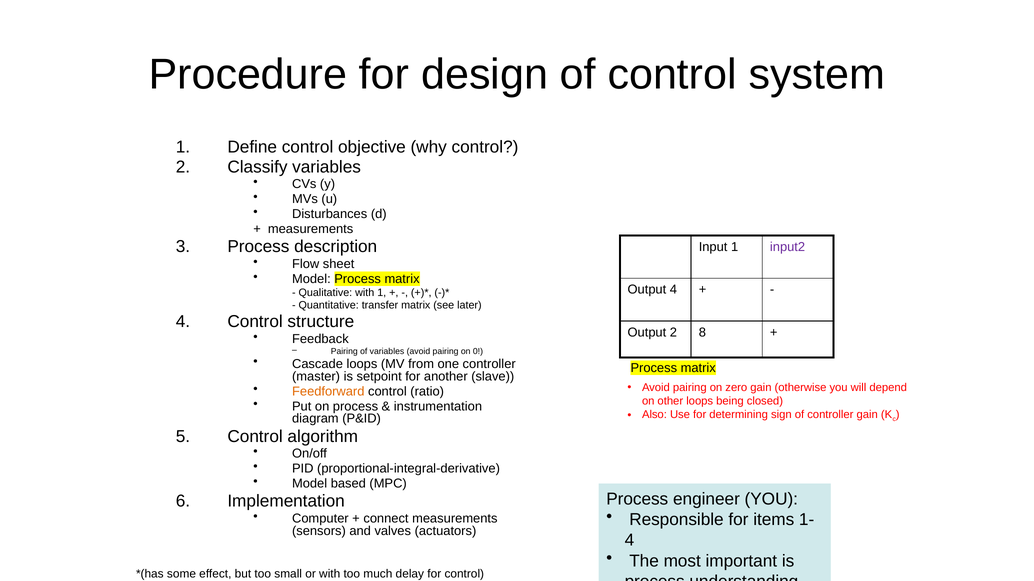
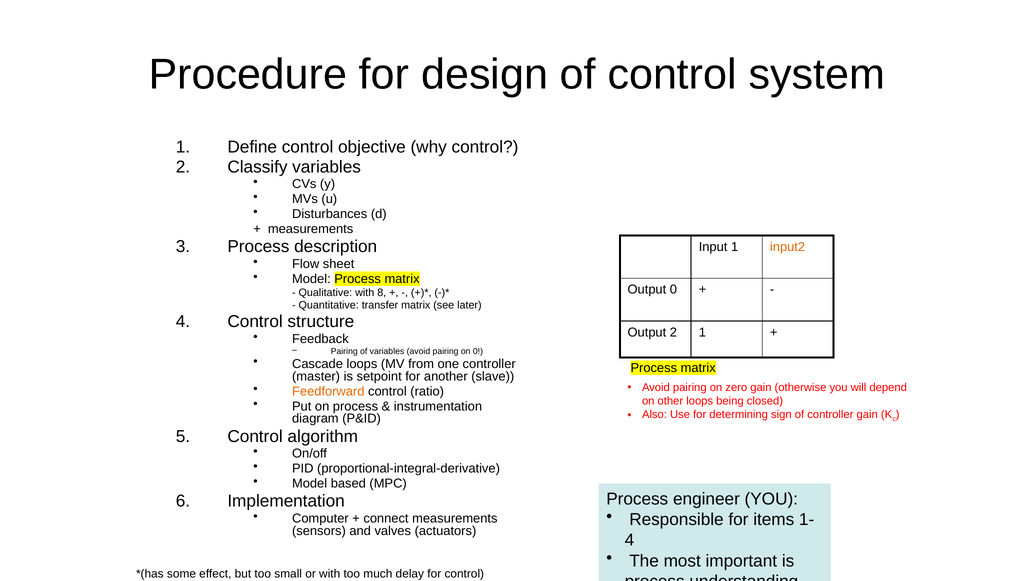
input2 colour: purple -> orange (788, 247)
Output 4: 4 -> 0 (673, 290)
with 1: 1 -> 8 (382, 293)
2 8: 8 -> 1 (702, 333)
